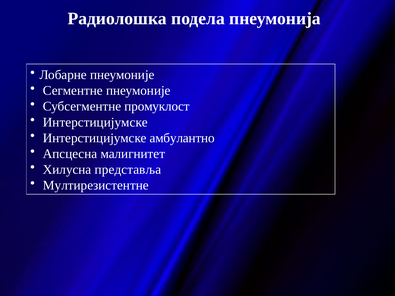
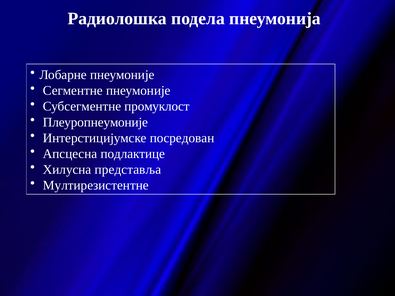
Интерстицијумске: Интерстицијумске -> Плеуропнеумоније (95, 122)
амбулантно: амбулантно -> посредован (182, 138)
малигнитет: малигнитет -> подлактице (133, 154)
